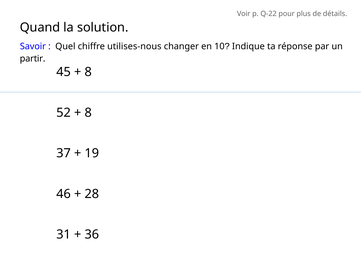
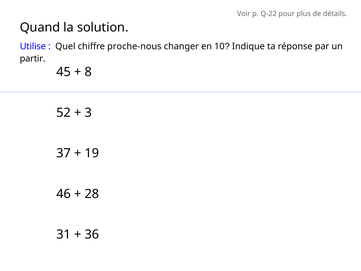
Savoir: Savoir -> Utilise (33, 46)
utilises-nous: utilises-nous -> proche-nous (134, 46)
8: 8 -> 3 (88, 112)
